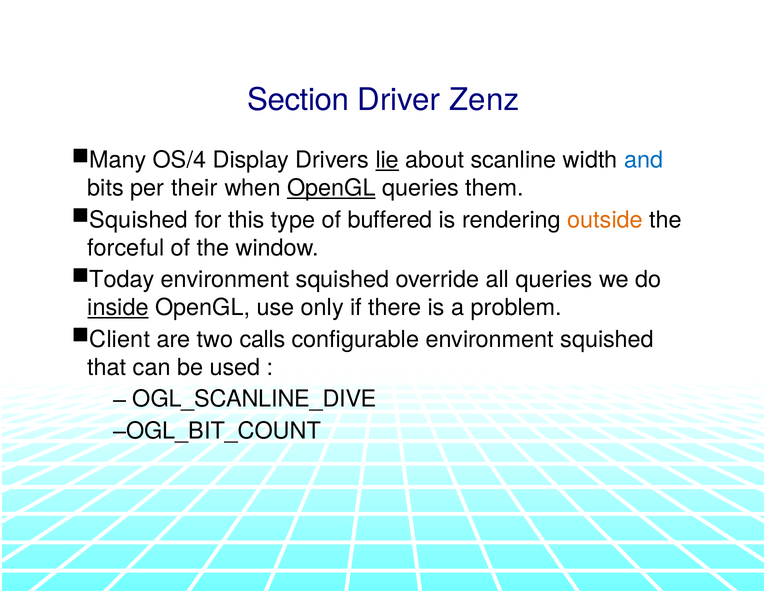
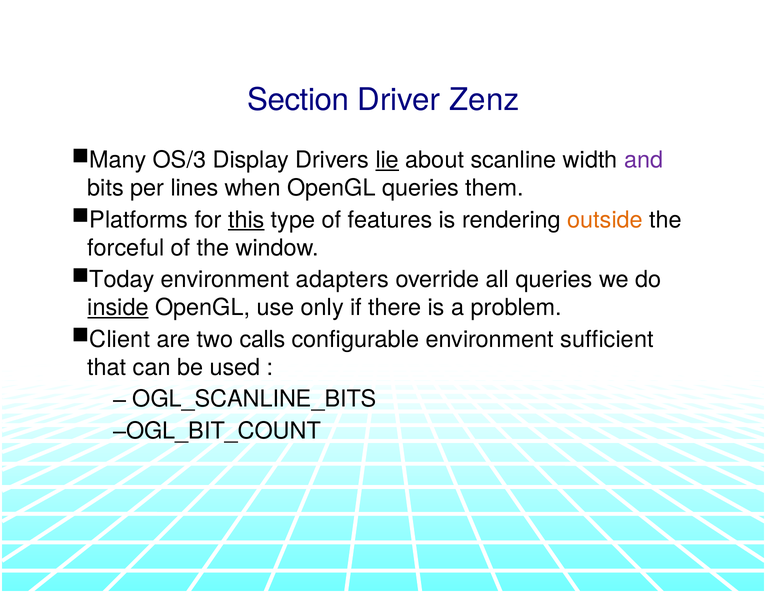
OS/4: OS/4 -> OS/3 (179, 160)
and colour: blue -> purple (644, 160)
their: their -> lines (194, 188)
OpenGL underline: present -> none (331, 188)
Squished: Squished -> Platforms (139, 220)
this underline: none -> present (246, 220)
buffered: buffered -> features (390, 220)
squished: squished -> adapters (342, 279)
configurable environment squished: squished -> sufficient (607, 339)
OGL_SCANLINE_DIVE: OGL_SCANLINE_DIVE -> OGL_SCANLINE_BITS (254, 399)
